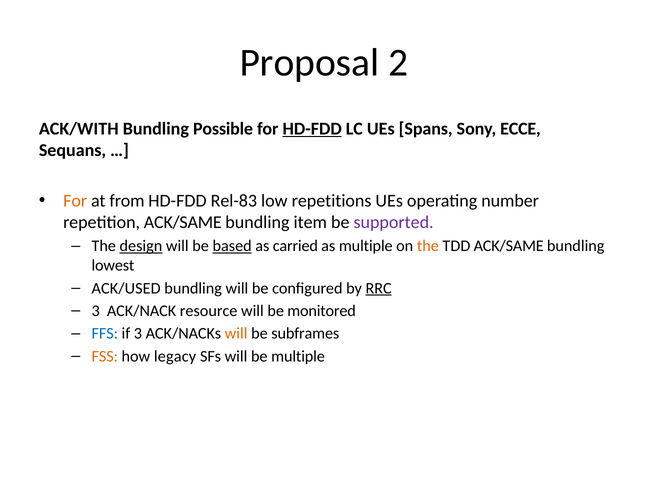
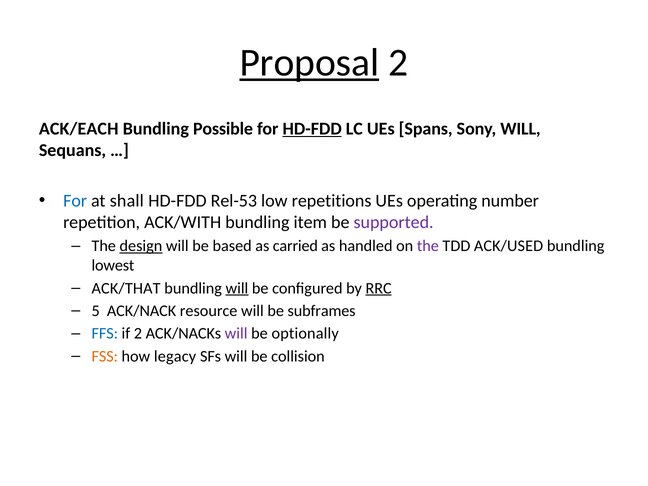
Proposal underline: none -> present (309, 63)
ACK/WITH: ACK/WITH -> ACK/EACH (79, 129)
Sony ECCE: ECCE -> WILL (520, 129)
For colour: orange -> blue (75, 201)
from: from -> shall (127, 201)
Rel-83: Rel-83 -> Rel-53 (234, 201)
repetition ACK/SAME: ACK/SAME -> ACK/WITH (183, 222)
based underline: present -> none (232, 246)
as multiple: multiple -> handled (366, 246)
the colour: orange -> purple (428, 246)
TDD ACK/SAME: ACK/SAME -> ACK/USED (509, 246)
ACK/USED: ACK/USED -> ACK/THAT (126, 288)
will underline: none -> present (237, 288)
3: 3 -> 5 (96, 311)
monitored: monitored -> subframes (322, 311)
if 3: 3 -> 2 (138, 334)
will colour: orange -> purple (236, 334)
subframes: subframes -> optionally (305, 334)
be multiple: multiple -> collision (298, 356)
